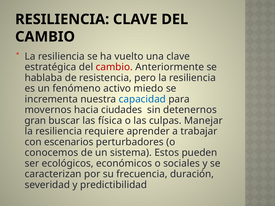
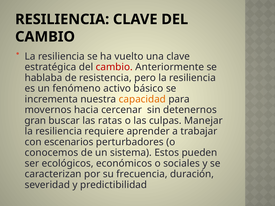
miedo: miedo -> básico (148, 89)
capacidad colour: blue -> orange (142, 99)
ciudades: ciudades -> cercenar (122, 110)
física: física -> ratas (110, 121)
